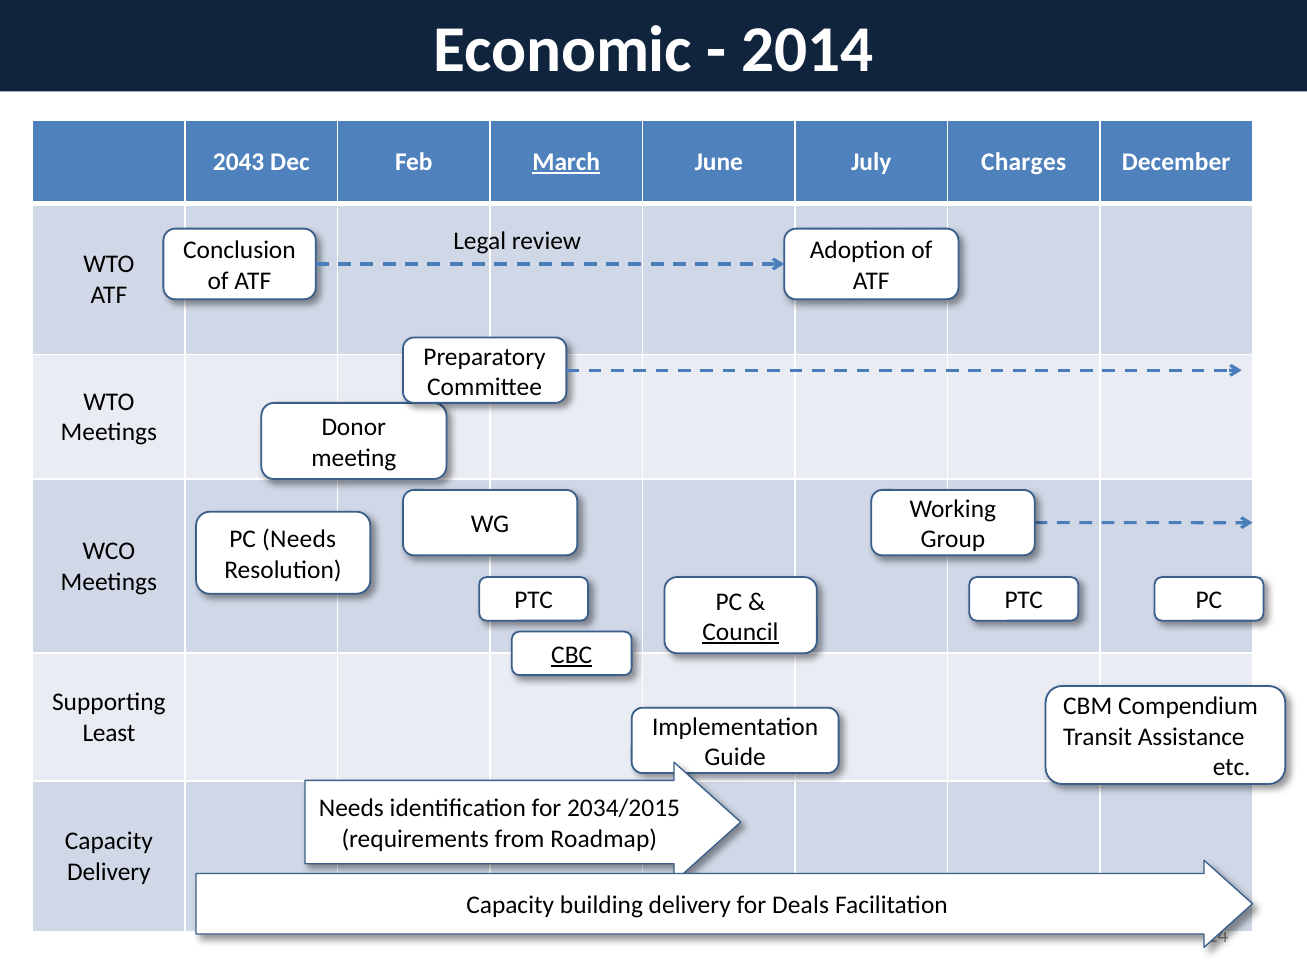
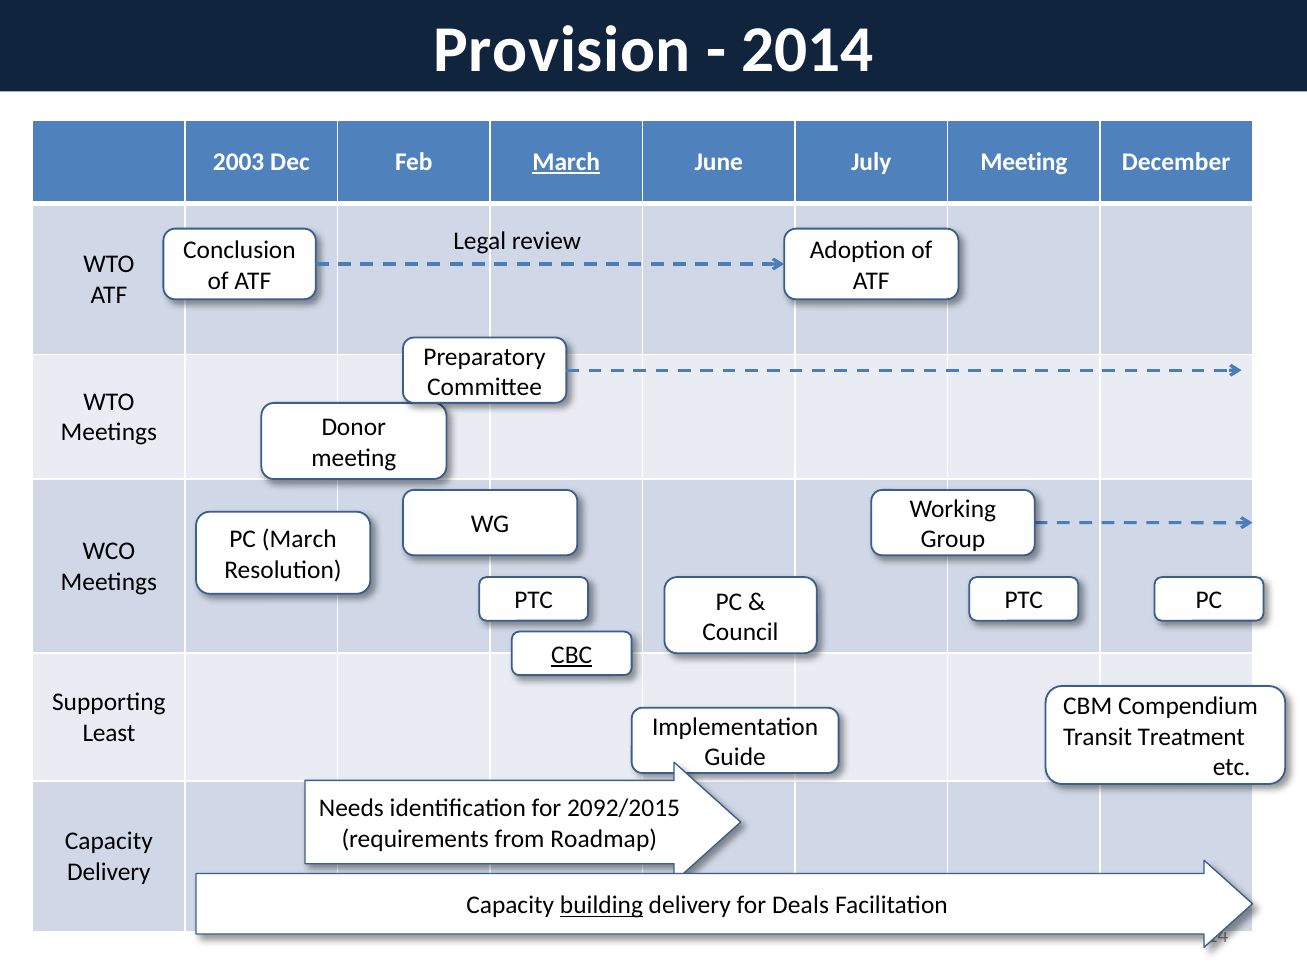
Economic: Economic -> Provision (562, 50)
2043: 2043 -> 2003 (239, 162)
July Charges: Charges -> Meeting (1024, 162)
PC Needs: Needs -> March (299, 539)
Council underline: present -> none (740, 632)
Assistance: Assistance -> Treatment (1191, 737)
2034/2015: 2034/2015 -> 2092/2015 (624, 809)
building underline: none -> present (601, 906)
